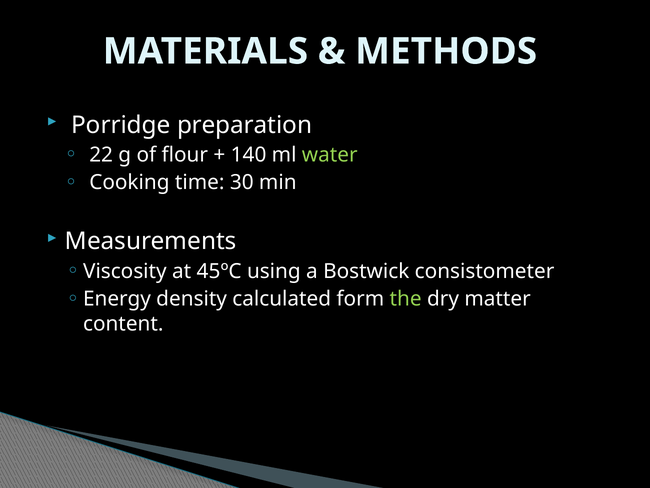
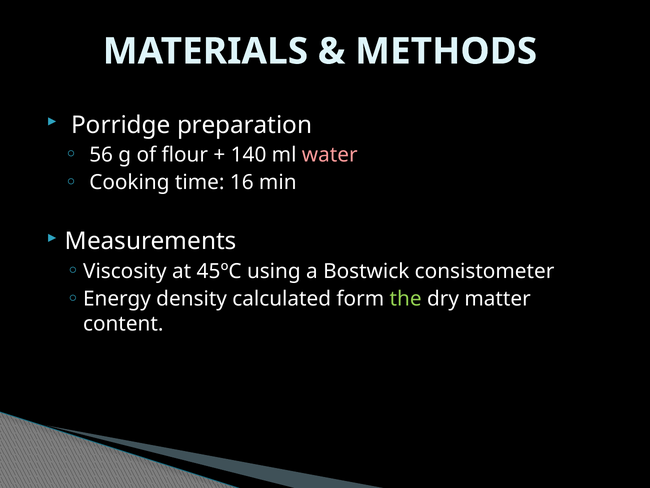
22: 22 -> 56 (101, 155)
water colour: light green -> pink (330, 155)
30: 30 -> 16 (242, 182)
